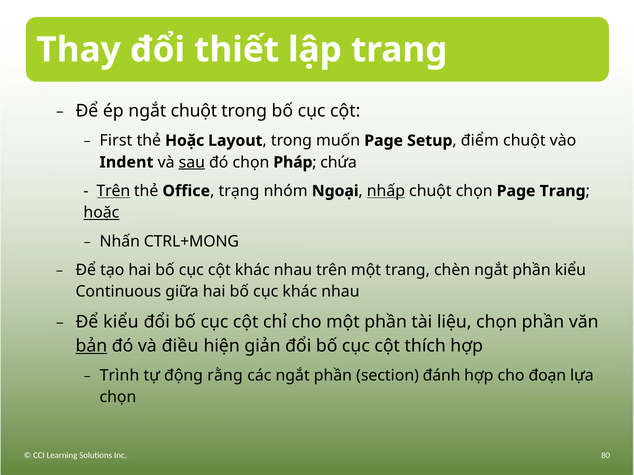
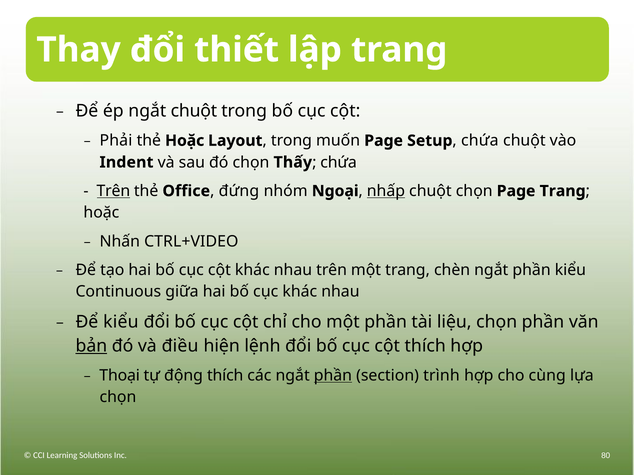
First: First -> Phải (116, 141)
điểm: điểm -> chứa (480, 141)
sau underline: present -> none (192, 162)
Pháp: Pháp -> Thấy (293, 162)
trạng: trạng -> đứng (239, 191)
hoặc underline: present -> none (101, 213)
CTRL+MONG: CTRL+MONG -> CTRL+VIDEO (191, 242)
giản: giản -> lệnh (263, 346)
Trình: Trình -> Thoại (120, 376)
động rằng: rằng -> thích (225, 376)
phần underline: none -> present (333, 376)
đánh: đánh -> trình (441, 376)
đoạn: đoạn -> cùng (547, 376)
